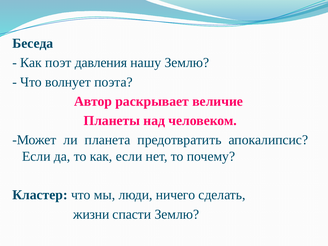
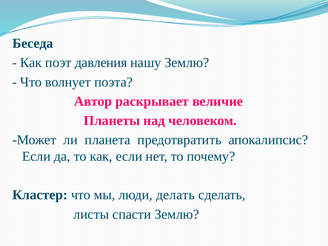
ничего: ничего -> делать (175, 195)
жизни: жизни -> листы (91, 214)
